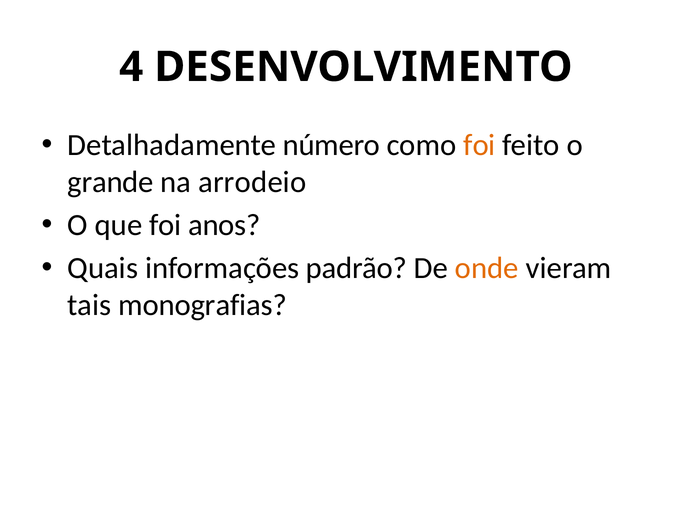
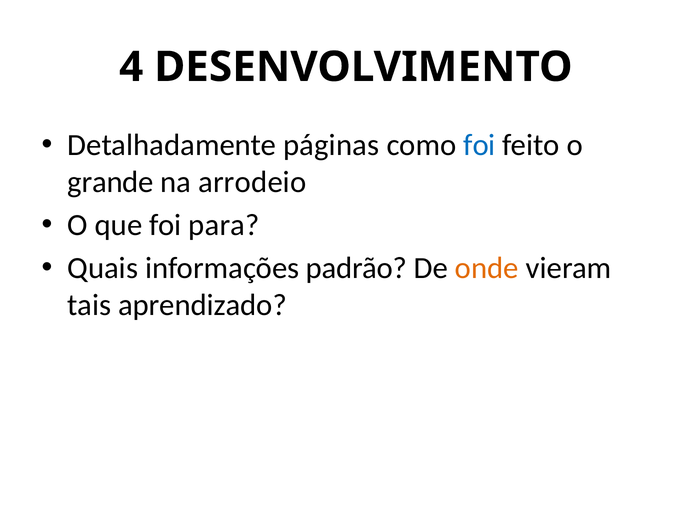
número: número -> páginas (331, 145)
foi colour: orange -> blue (479, 145)
anos: anos -> para (224, 225)
monografias: monografias -> aprendizado (203, 305)
